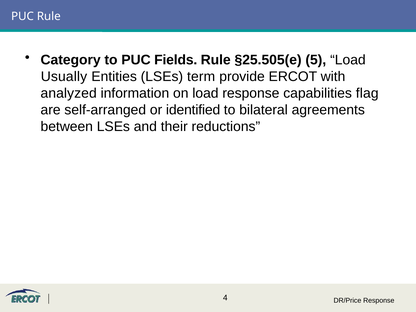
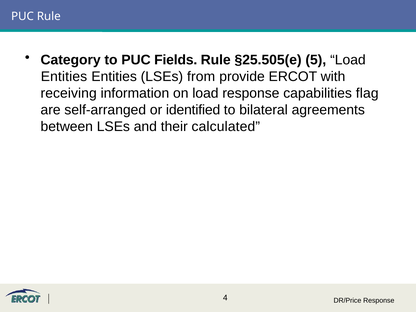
Usually: Usually -> Entities (64, 77)
term: term -> from (201, 77)
analyzed: analyzed -> receiving (69, 93)
reductions: reductions -> calculated (226, 126)
